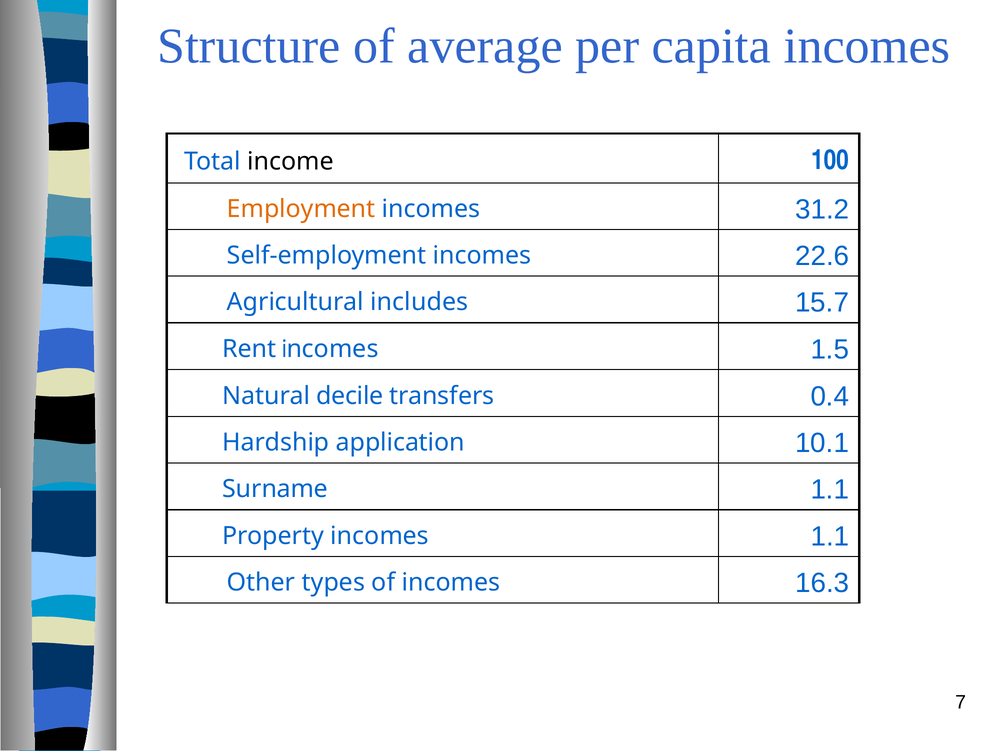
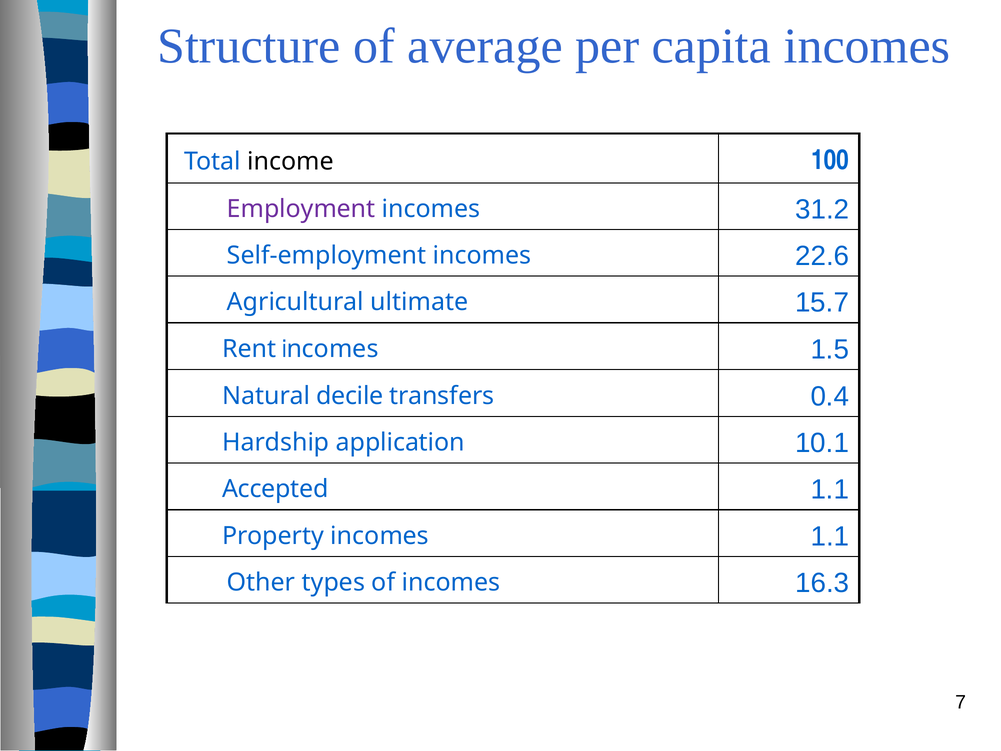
Employment colour: orange -> purple (301, 209)
includes: includes -> ultimate (419, 302)
Surname: Surname -> Accepted (275, 489)
